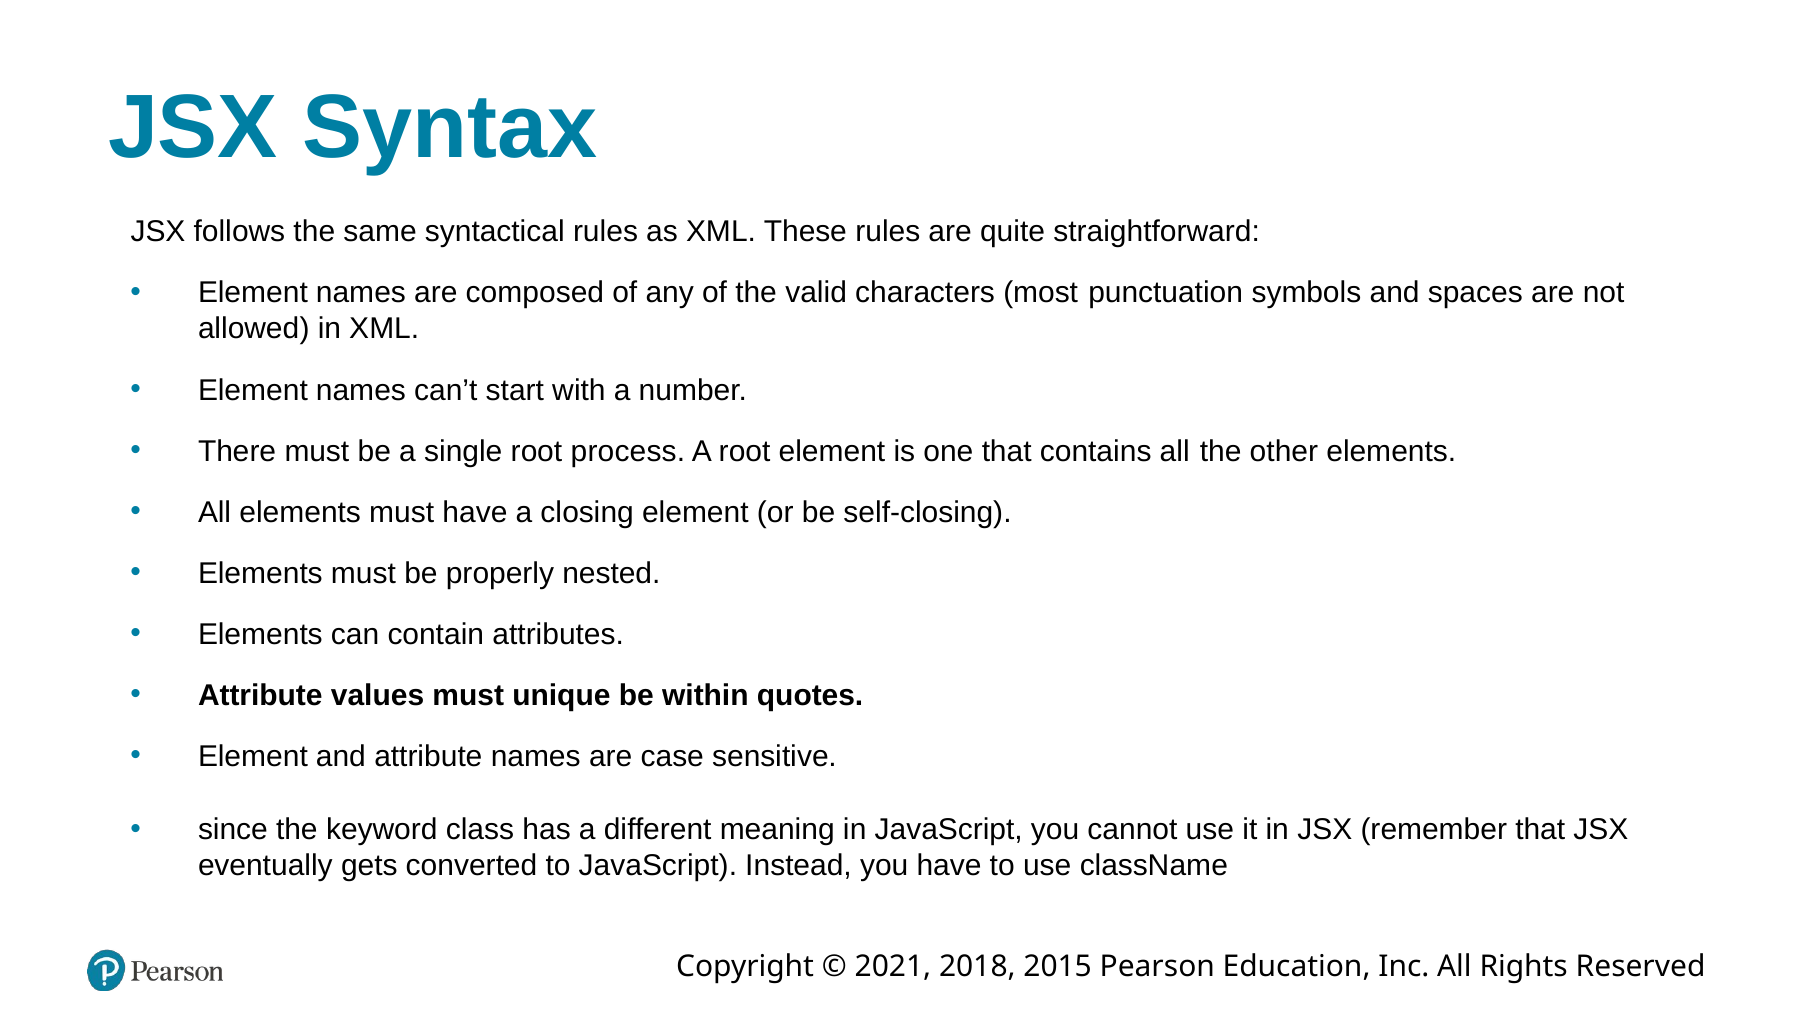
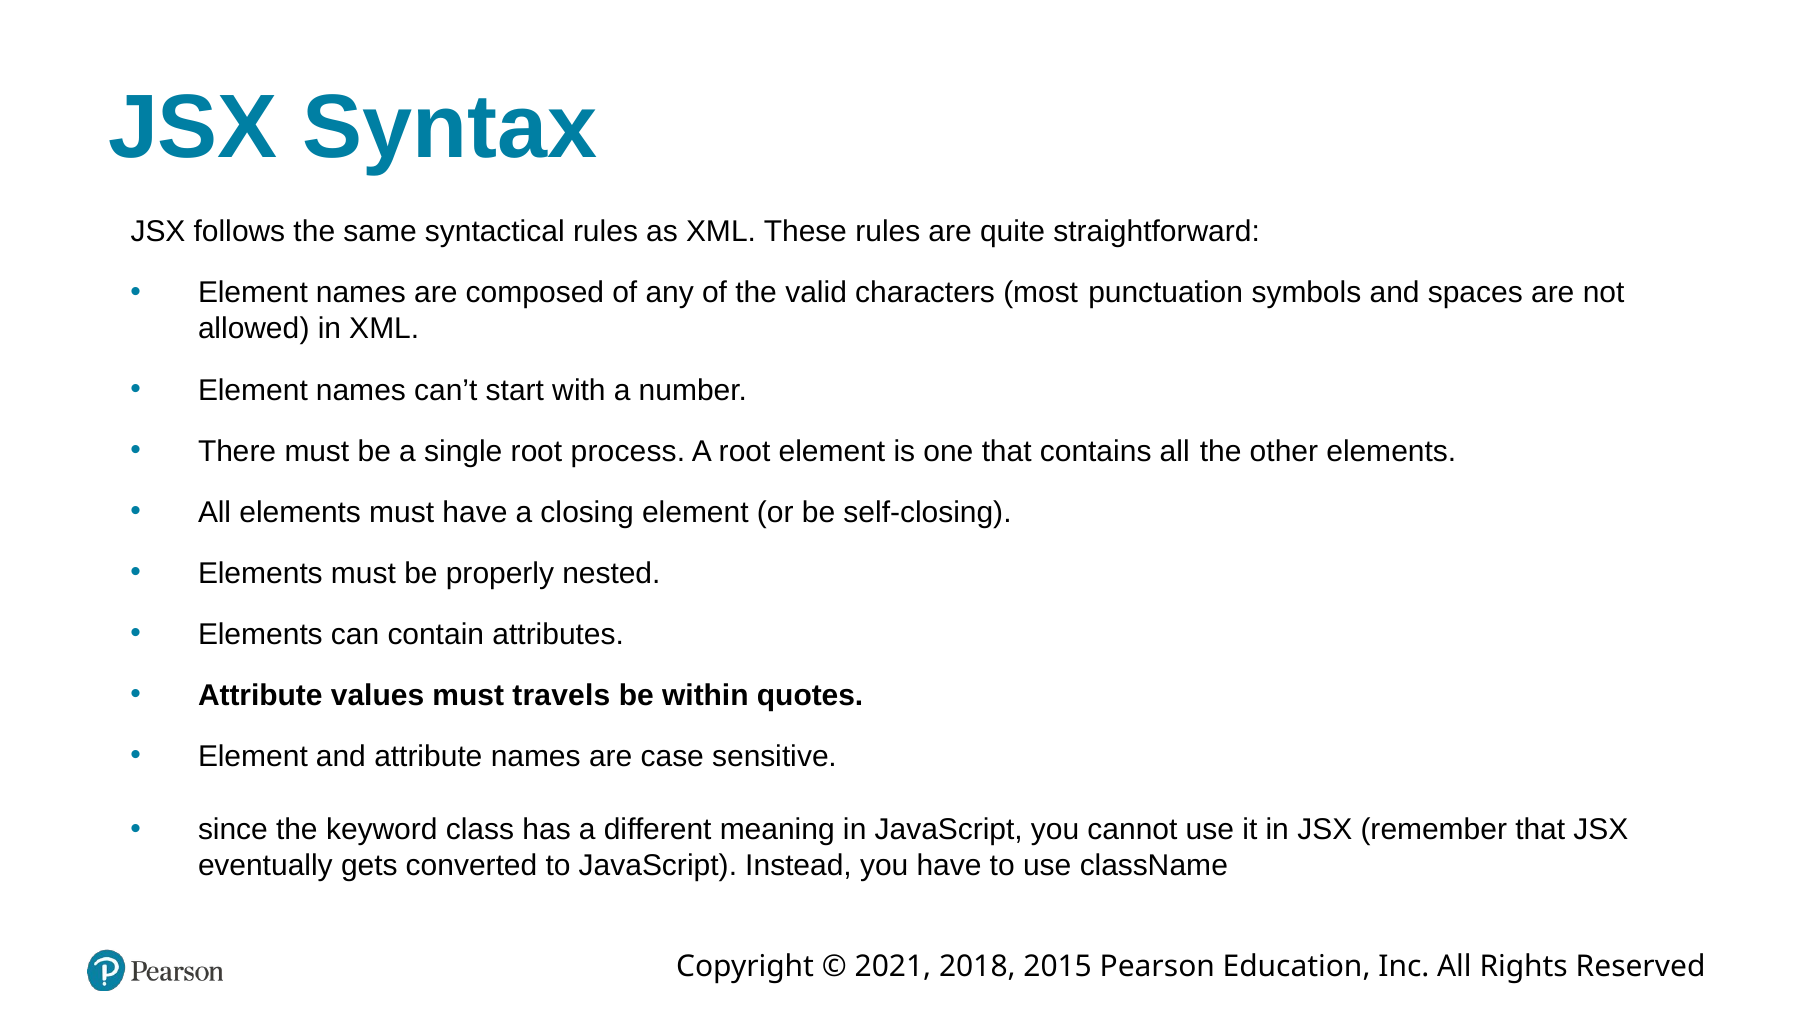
unique: unique -> travels (561, 695)
